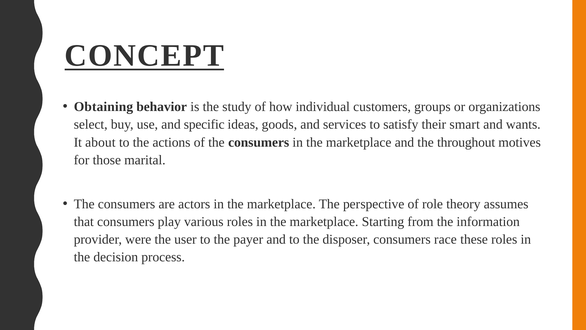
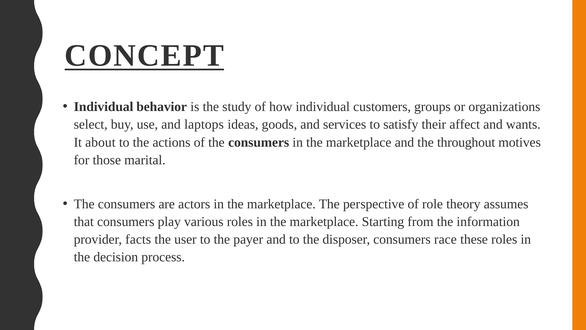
Obtaining: Obtaining -> Individual (104, 107)
specific: specific -> laptops (204, 124)
smart: smart -> affect (465, 124)
were: were -> facts (138, 239)
